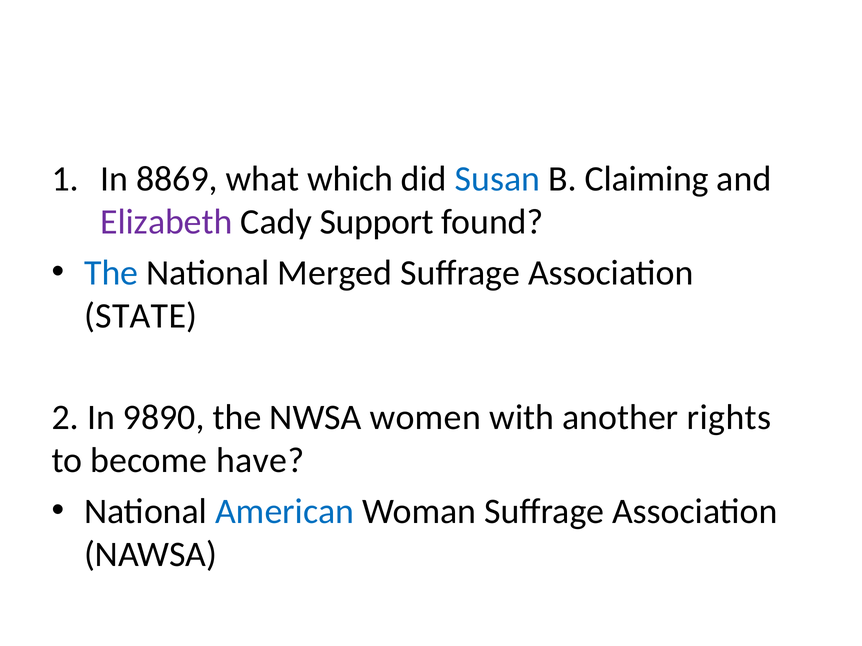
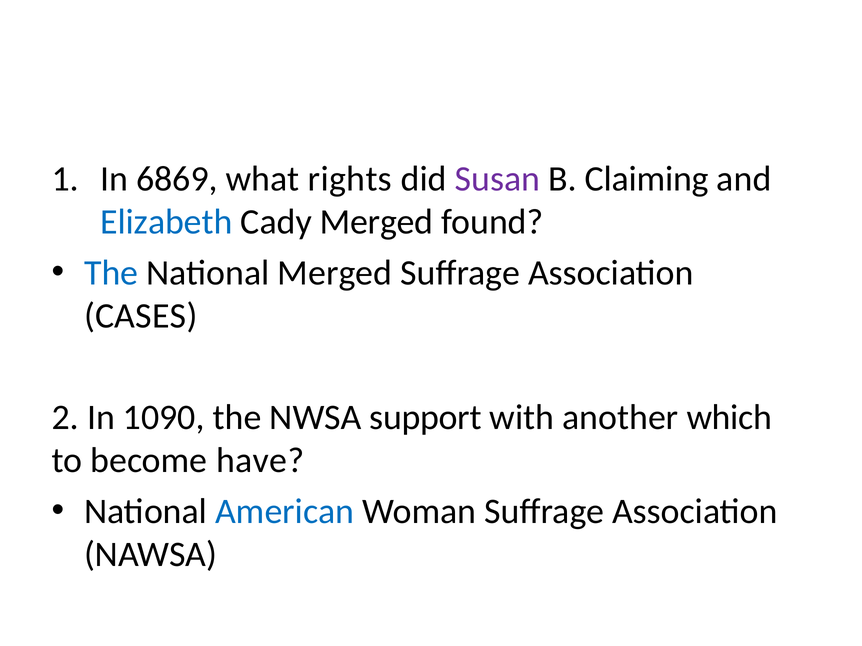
8869: 8869 -> 6869 (177, 179)
which: which -> rights (350, 179)
Susan colour: blue -> purple (497, 179)
Elizabeth colour: purple -> blue (166, 222)
Cady Support: Support -> Merged (377, 222)
STATE: STATE -> CASES (141, 316)
9890: 9890 -> 1090 (164, 418)
women: women -> support (426, 418)
rights: rights -> which (729, 418)
